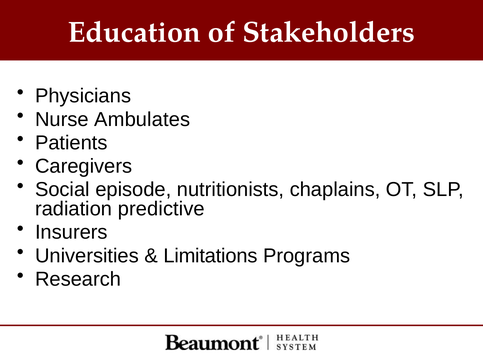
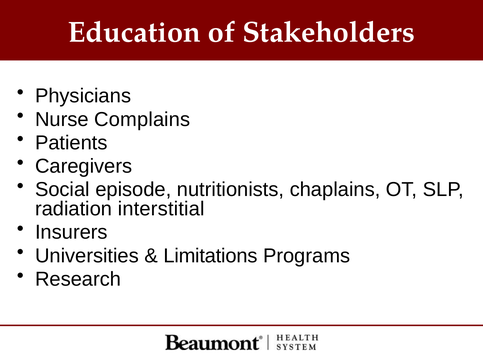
Ambulates: Ambulates -> Complains (142, 119)
predictive: predictive -> interstitial (161, 208)
